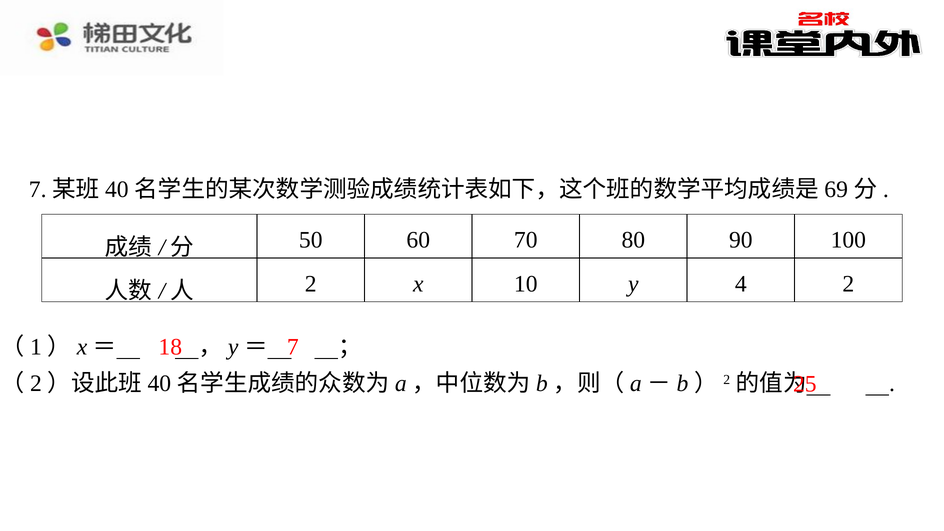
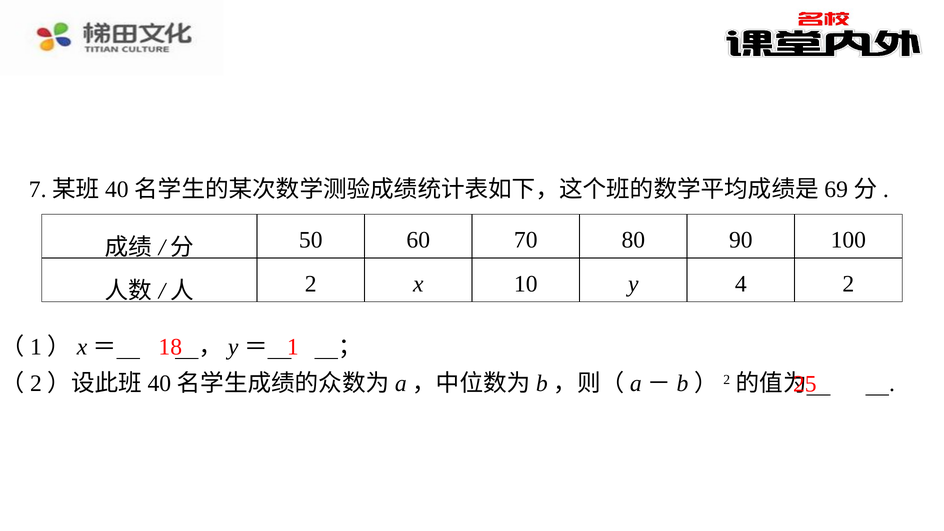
7: 7 -> 1 (293, 347)
